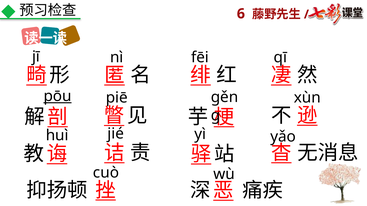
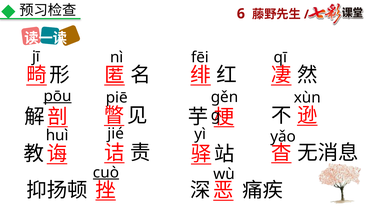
cuò underline: none -> present (106, 173)
